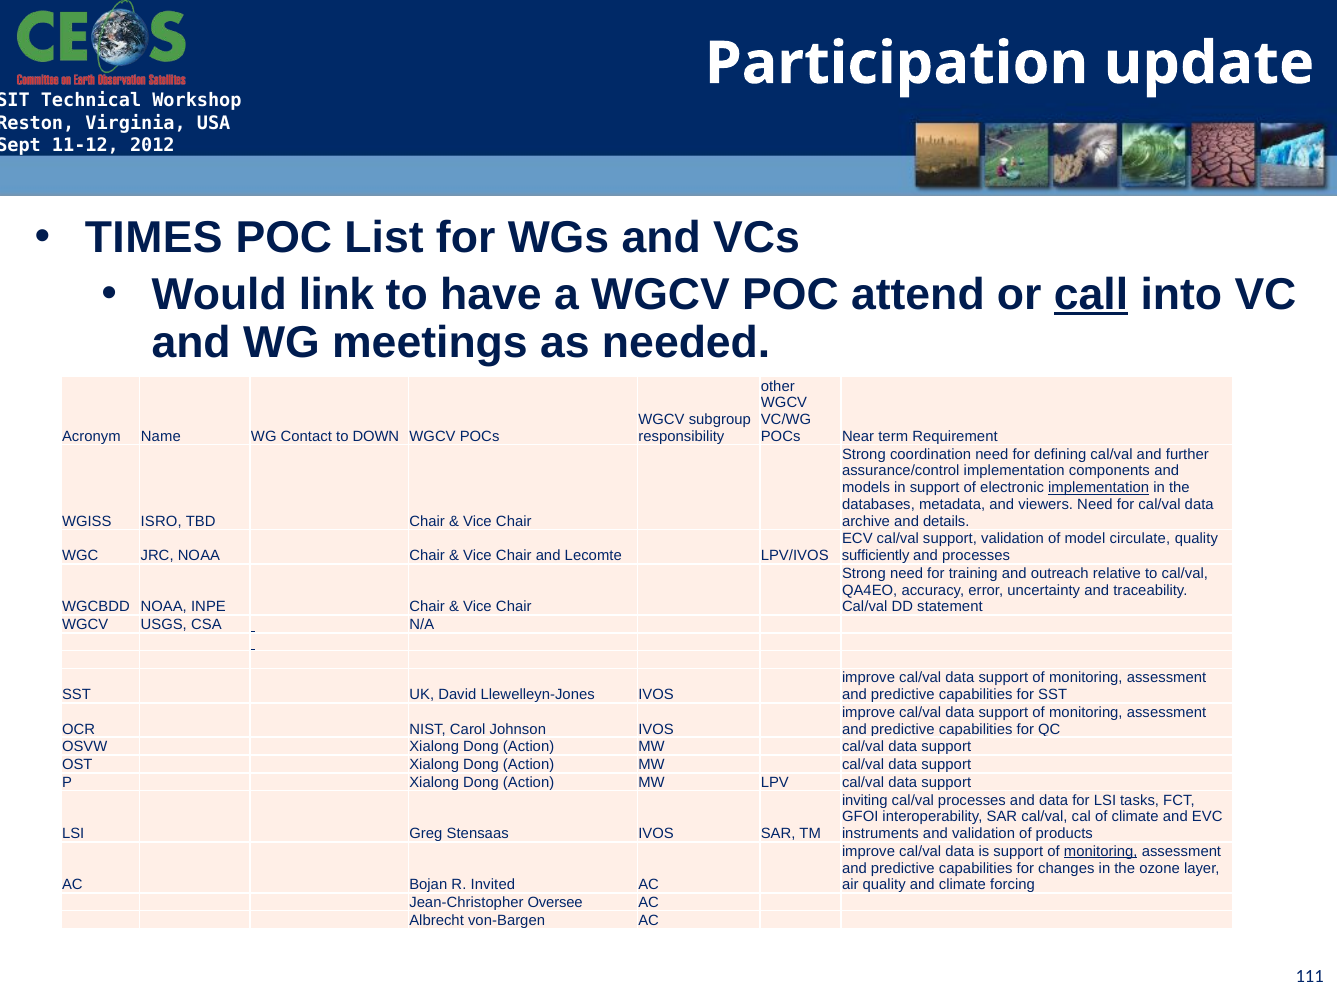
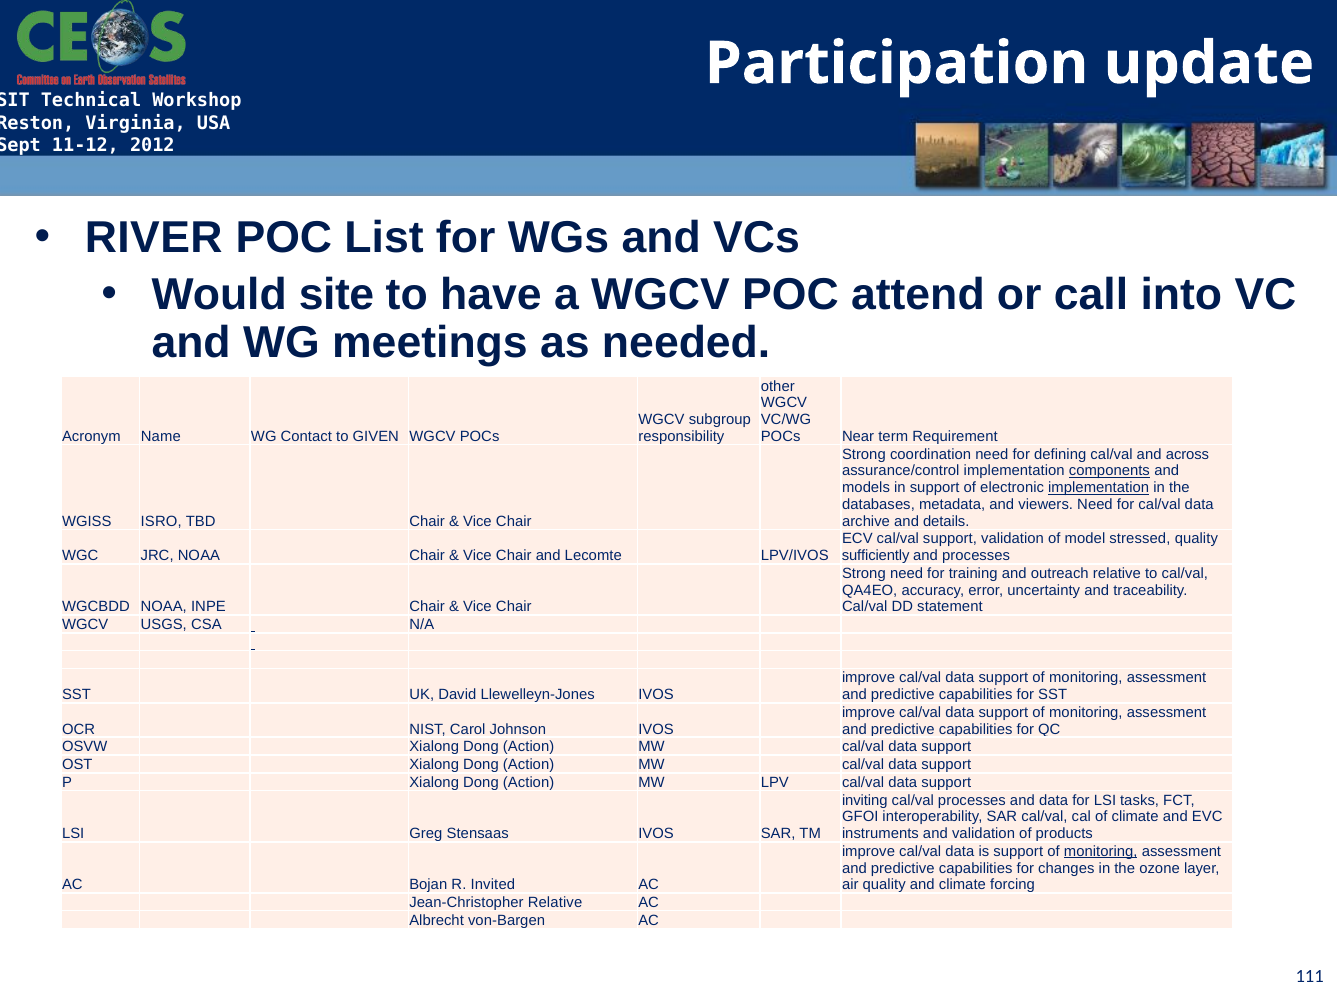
TIMES: TIMES -> RIVER (154, 238)
link: link -> site (336, 295)
call underline: present -> none (1091, 295)
DOWN: DOWN -> GIVEN (376, 436)
further: further -> across (1187, 454)
components underline: none -> present (1109, 471)
circulate: circulate -> stressed (1140, 539)
Jean-Christopher Oversee: Oversee -> Relative (555, 902)
